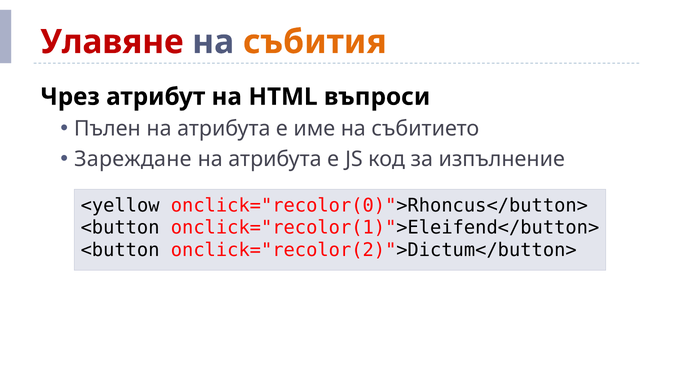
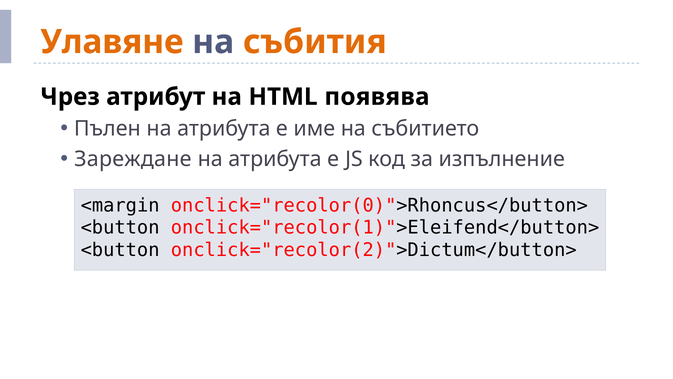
Улавяне colour: red -> orange (112, 42)
въпроси: въпроси -> появява (377, 97)
<yellow: <yellow -> <margin (120, 205)
